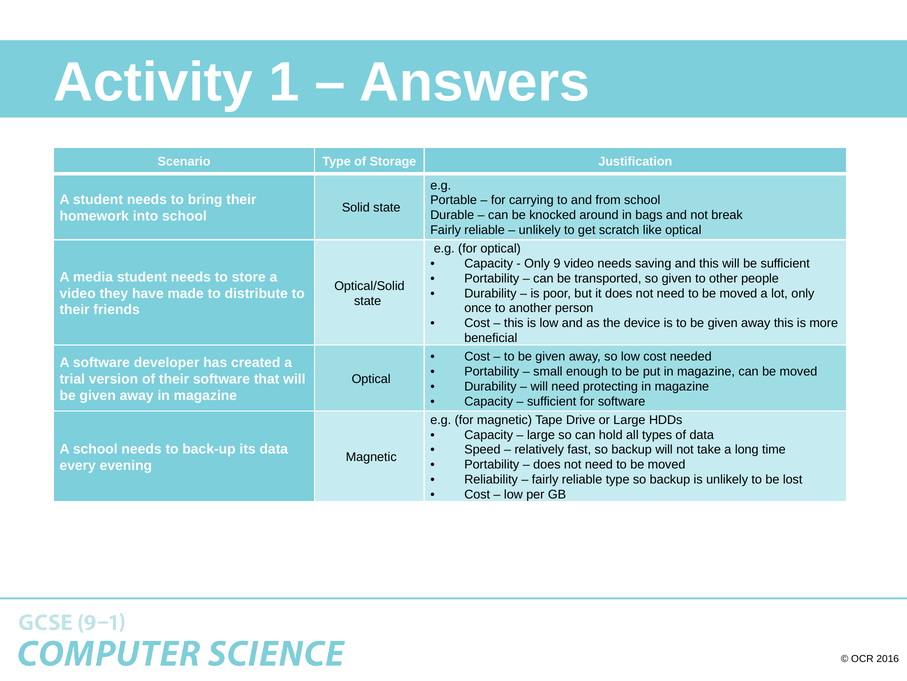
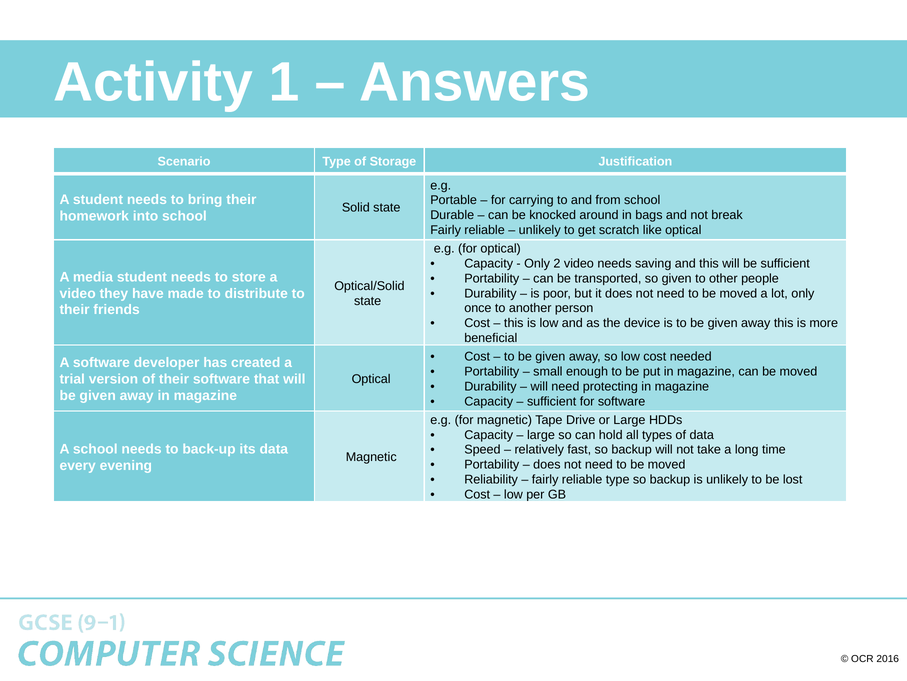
9: 9 -> 2 (557, 263)
